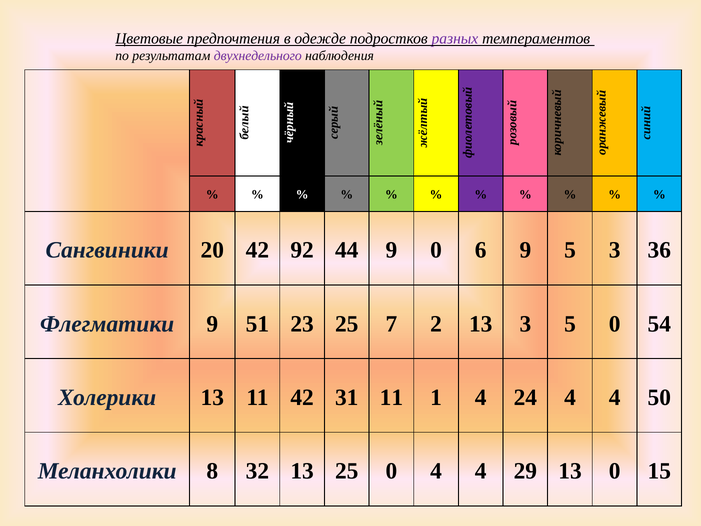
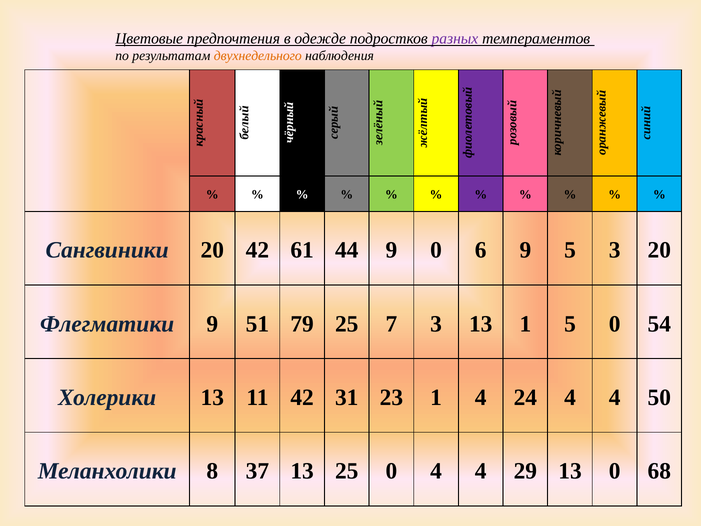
двухнедельного colour: purple -> orange (258, 56)
92: 92 -> 61 (302, 250)
3 36: 36 -> 20 (659, 250)
23: 23 -> 79 (302, 324)
7 2: 2 -> 3 (436, 324)
13 3: 3 -> 1 (525, 324)
31 11: 11 -> 23 (391, 397)
32: 32 -> 37 (257, 471)
15: 15 -> 68 (659, 471)
